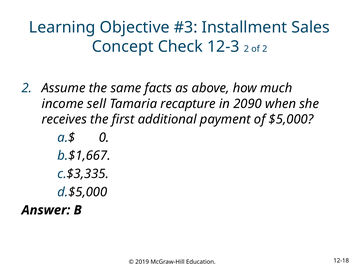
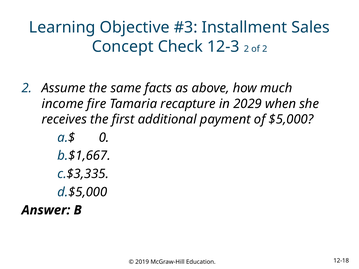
sell: sell -> fire (97, 104)
2090: 2090 -> 2029 (248, 104)
